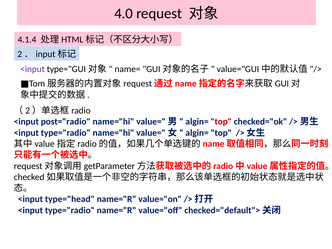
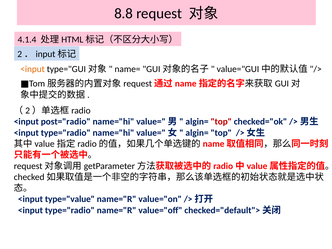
4.0: 4.0 -> 8.8 (124, 14)
<input colour: purple -> orange (33, 69)
type="head: type="head -> type="value (70, 199)
